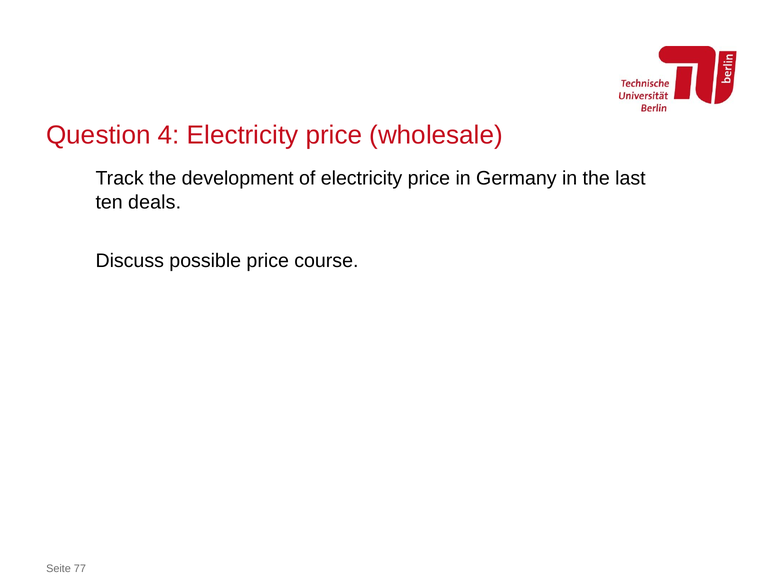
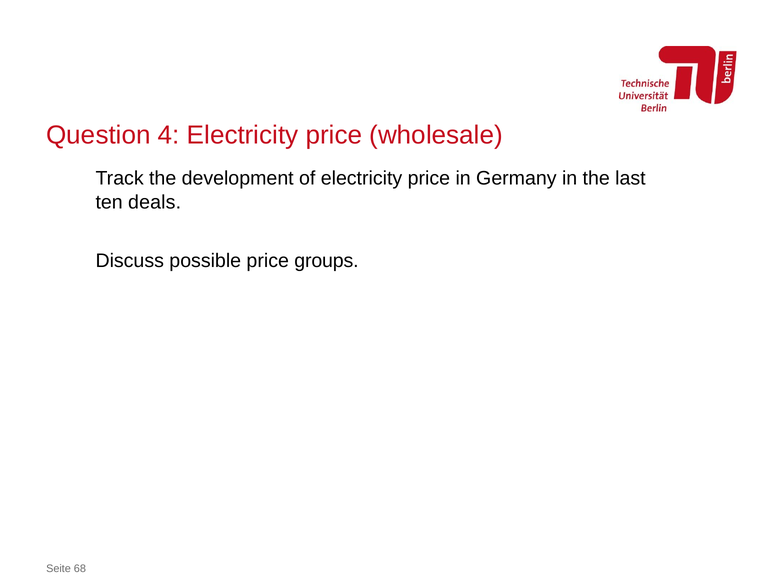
course: course -> groups (326, 261)
77: 77 -> 68 (80, 569)
